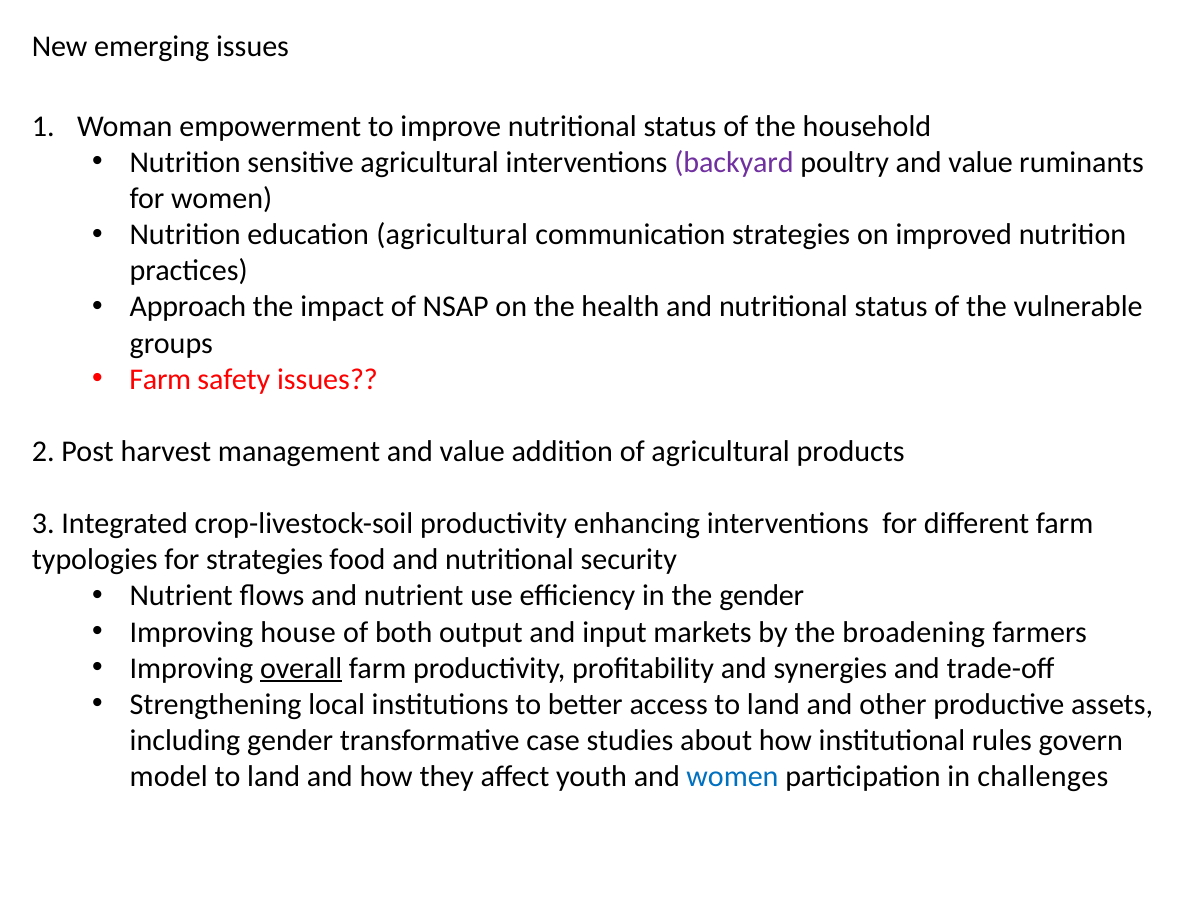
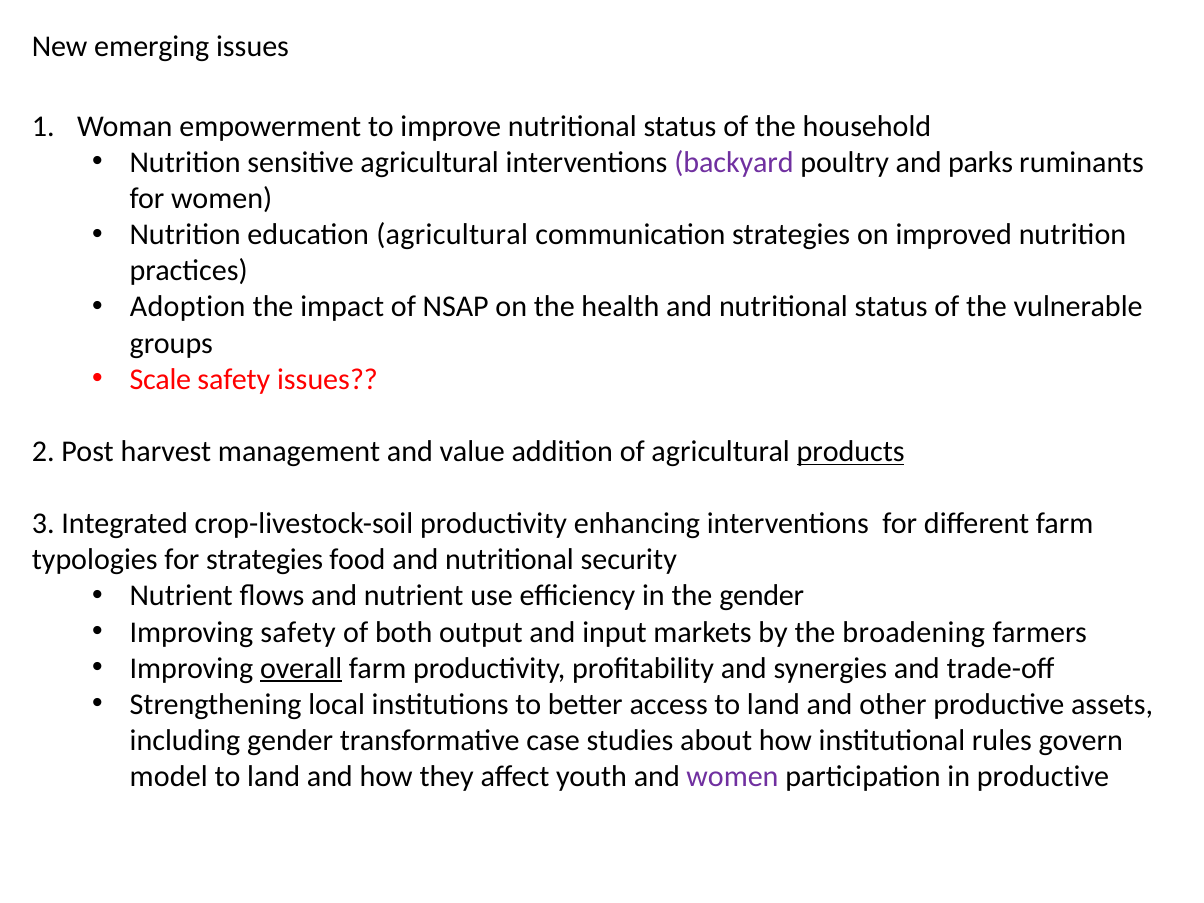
poultry and value: value -> parks (981, 163)
Approach: Approach -> Adoption (188, 307)
Farm: Farm -> Scale (160, 379)
products underline: none -> present (851, 451)
Improving house: house -> safety (298, 632)
women colour: blue -> purple (732, 777)
in challenges: challenges -> productive (1043, 777)
